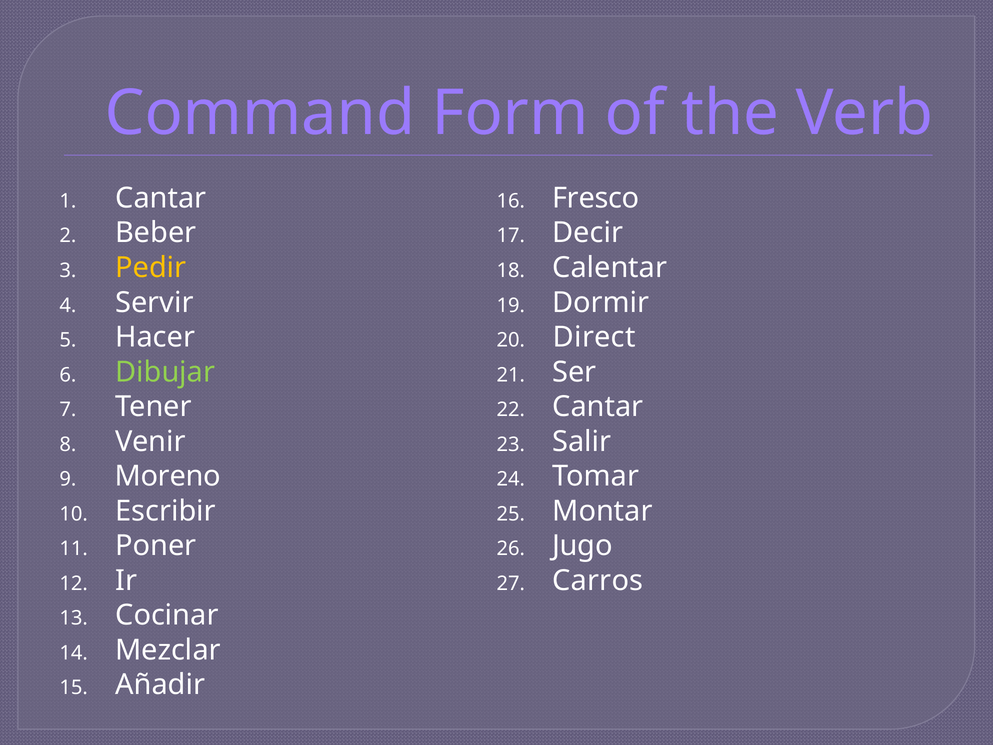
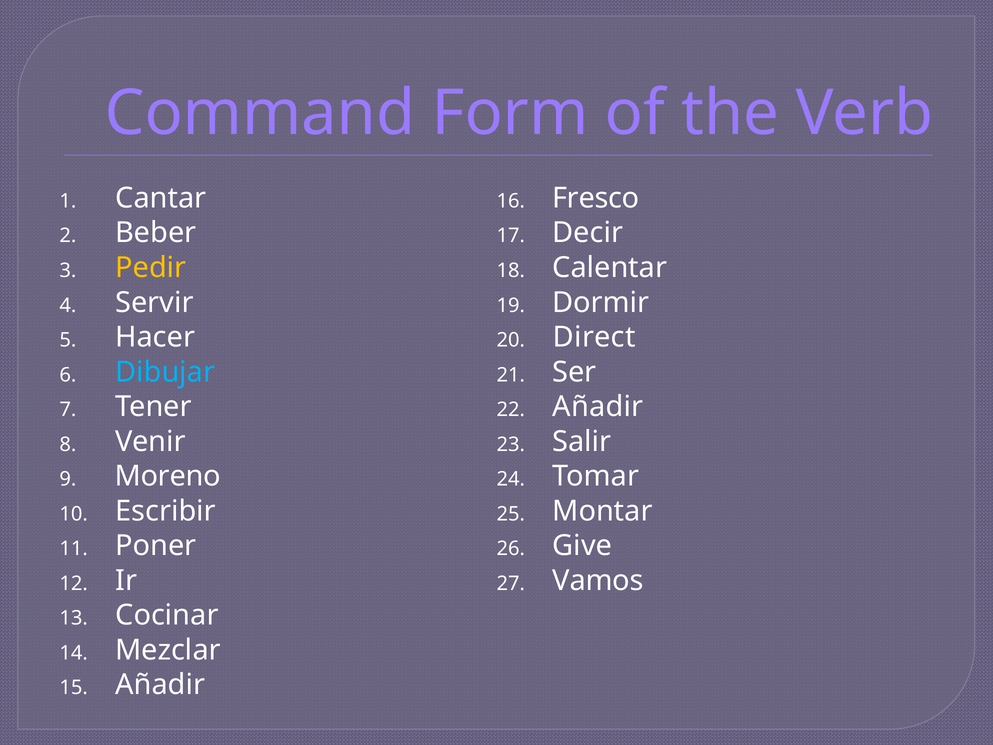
Dibujar colour: light green -> light blue (165, 372)
Cantar: Cantar -> Añadir (598, 407)
Jugo: Jugo -> Give (582, 546)
Carros: Carros -> Vamos (598, 580)
